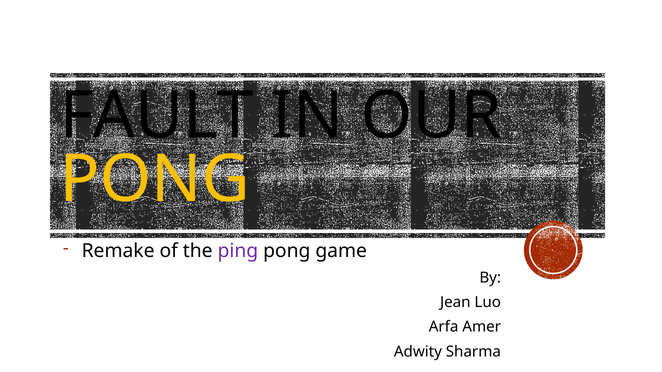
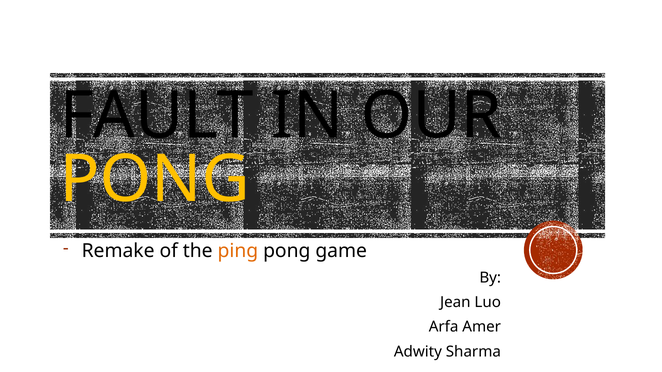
ping colour: purple -> orange (238, 251)
